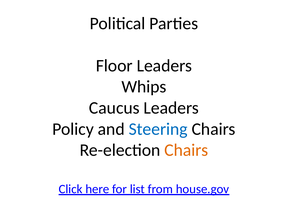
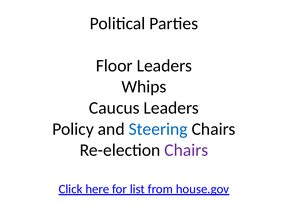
Chairs colour: orange -> purple (186, 150)
